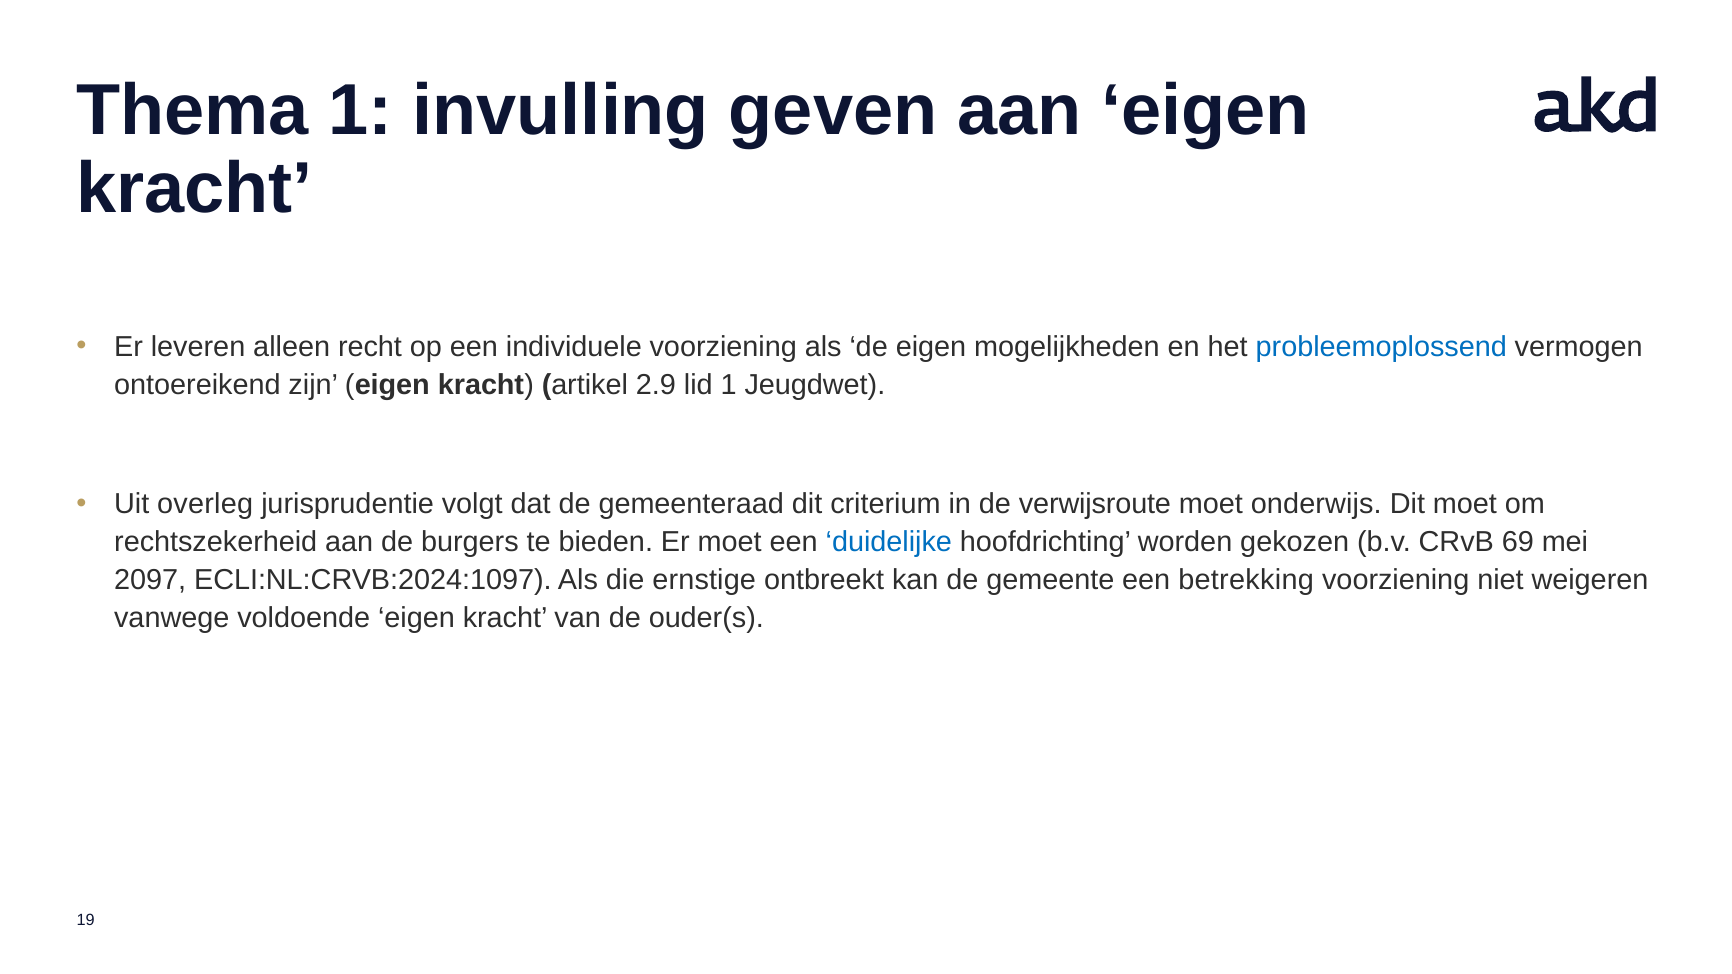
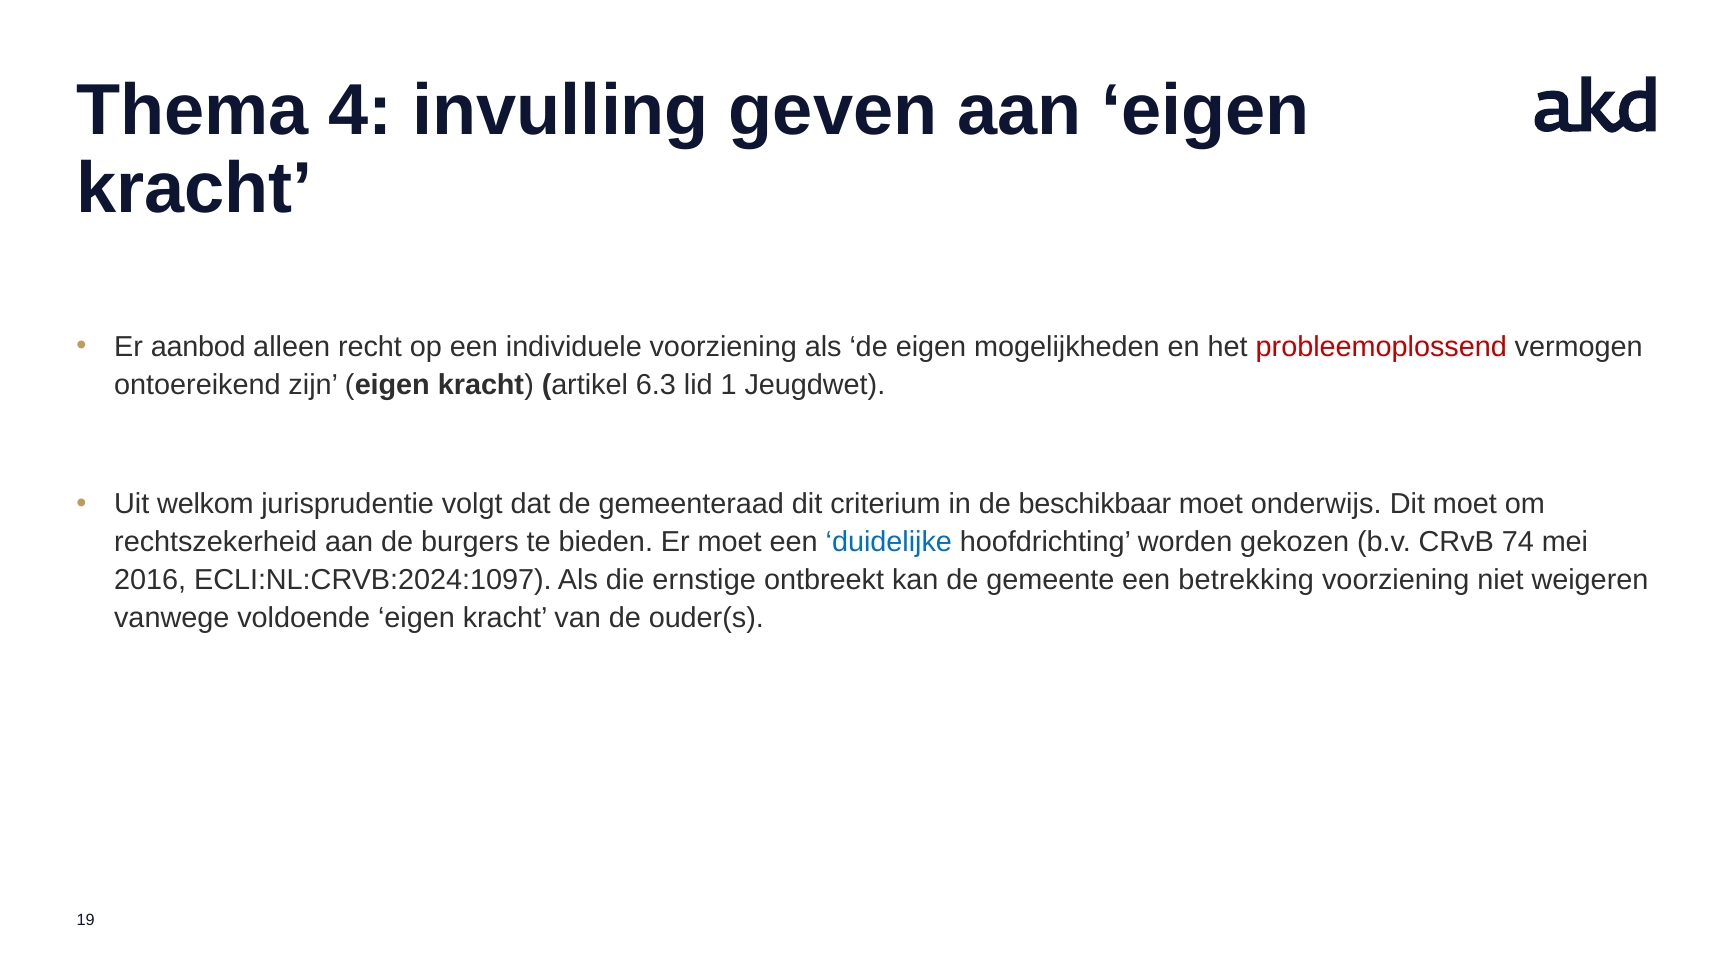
Thema 1: 1 -> 4 (361, 111)
leveren: leveren -> aanbod (198, 347)
probleemoplossend colour: blue -> red (1381, 347)
2.9: 2.9 -> 6.3 (656, 385)
overleg: overleg -> welkom (205, 504)
verwijsroute: verwijsroute -> beschikbaar (1095, 504)
69: 69 -> 74 (1518, 543)
2097: 2097 -> 2016 (150, 581)
